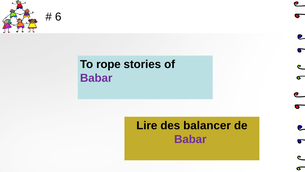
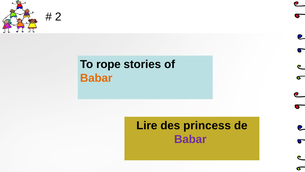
6: 6 -> 2 (58, 17)
Babar colour: purple -> orange (96, 78)
balancer: balancer -> princess (207, 125)
